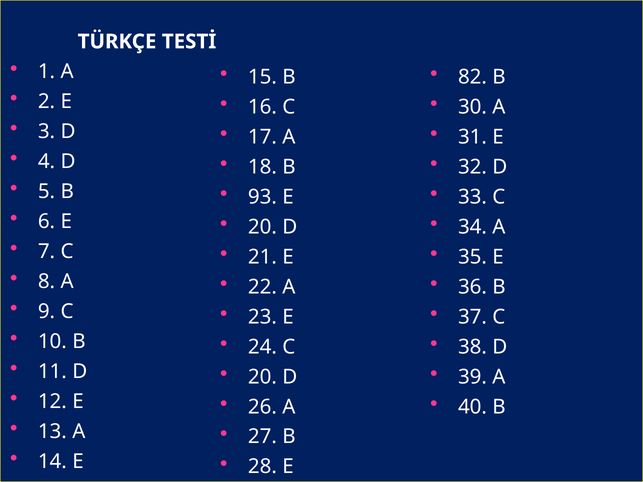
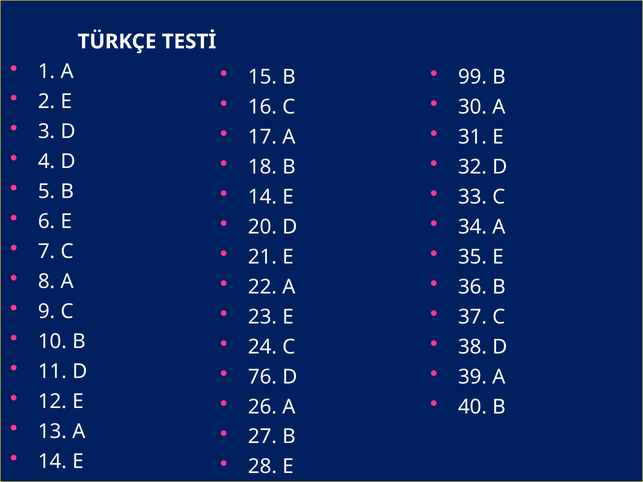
82: 82 -> 99 (472, 77)
93: 93 -> 14 (262, 197)
20: 20 -> 76 (262, 377)
